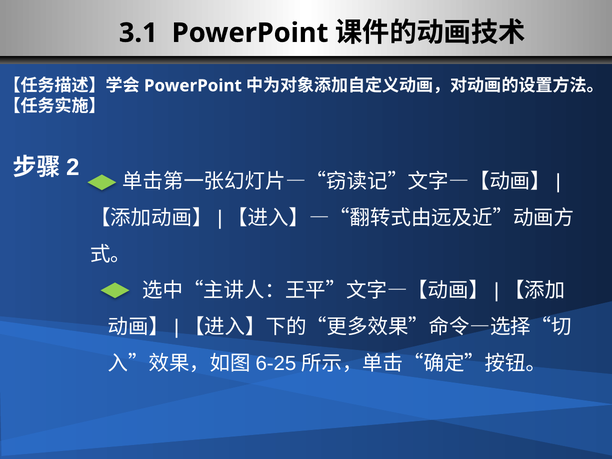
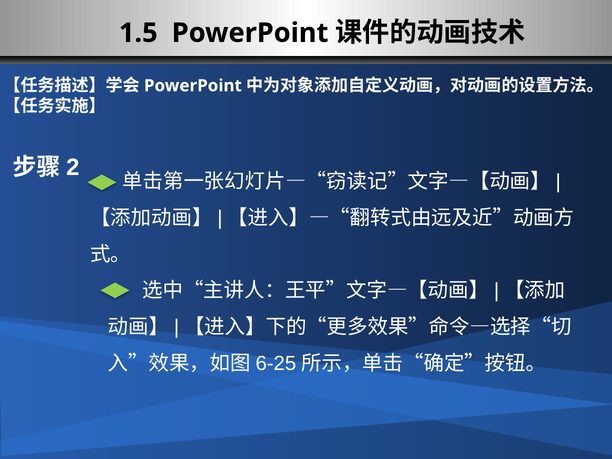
3.1: 3.1 -> 1.5 (138, 33)
